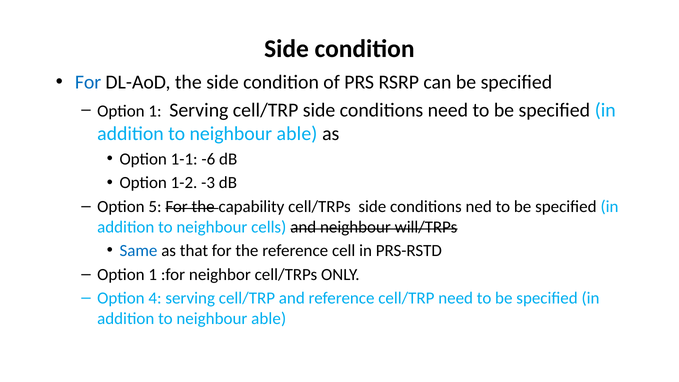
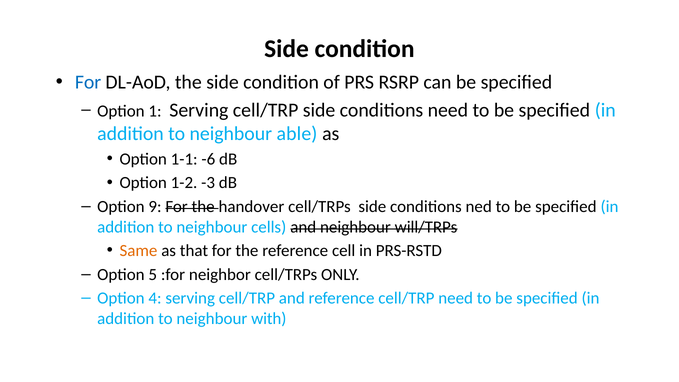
5: 5 -> 9 (155, 207)
capability: capability -> handover (251, 207)
Same colour: blue -> orange (138, 251)
1: 1 -> 5 (153, 274)
able: able -> with (269, 319)
